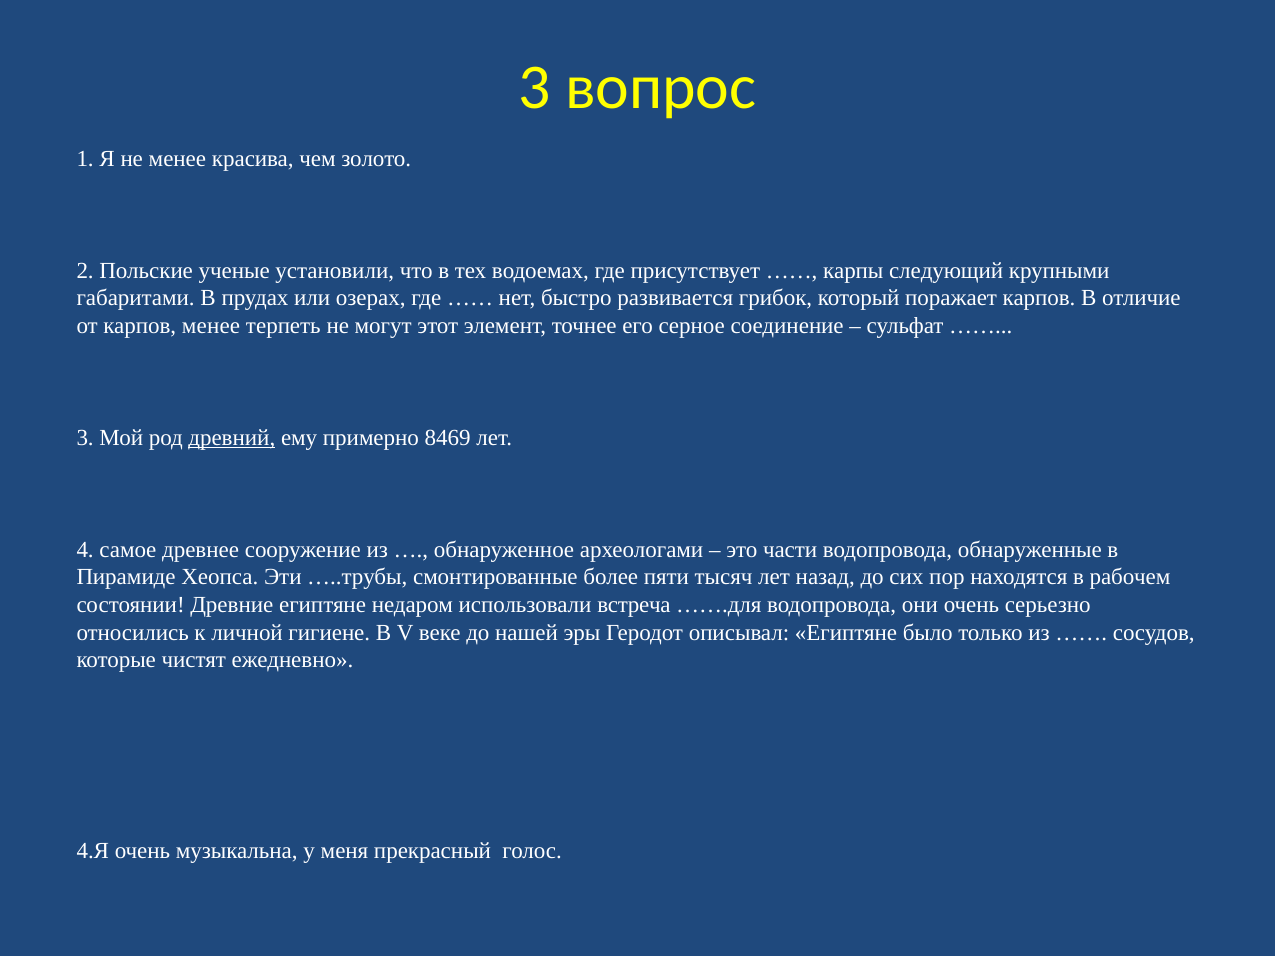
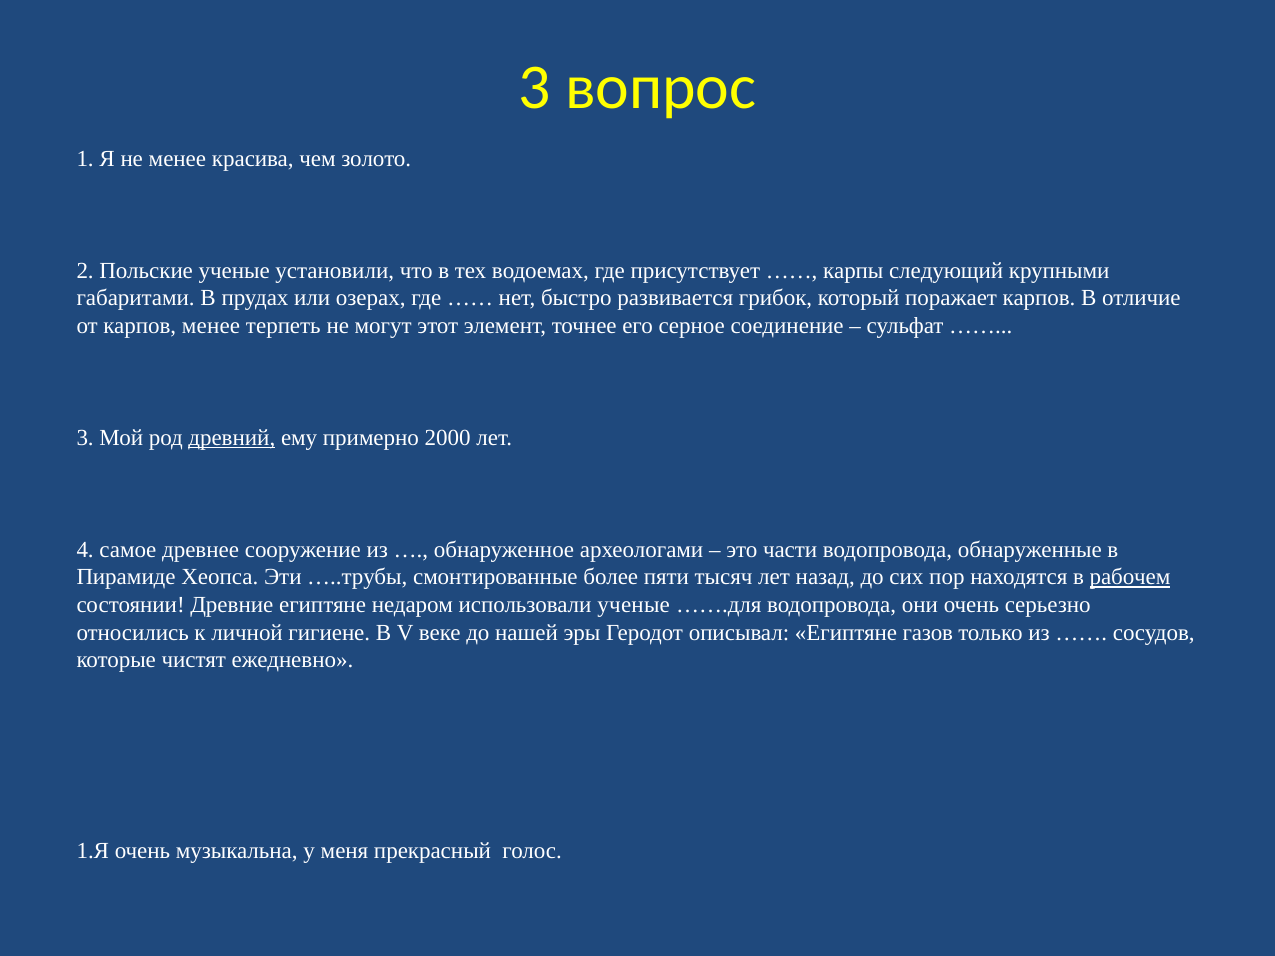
8469: 8469 -> 2000 (448, 438)
рабочем underline: none -> present (1130, 577)
использовали встреча: встреча -> ученые (634, 605)
было: было -> газов (928, 633)
4.Я: 4.Я -> 1.Я (93, 851)
